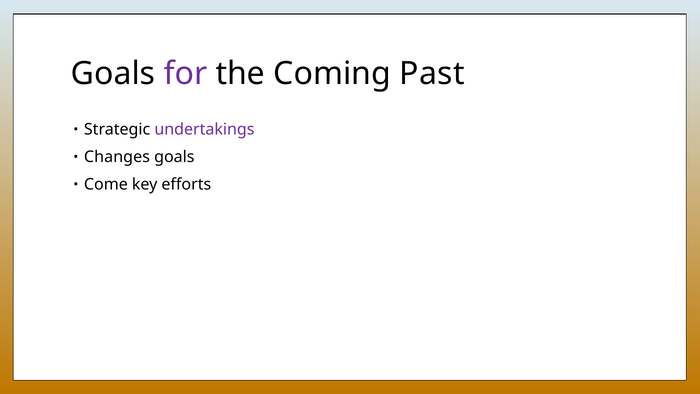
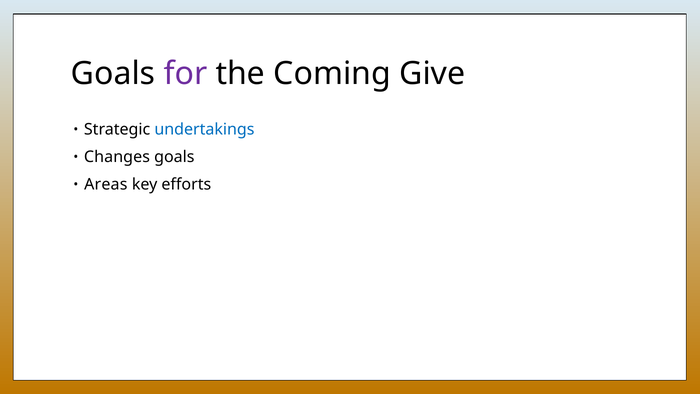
Past: Past -> Give (432, 74)
undertakings colour: purple -> blue (204, 129)
Come: Come -> Areas (106, 184)
